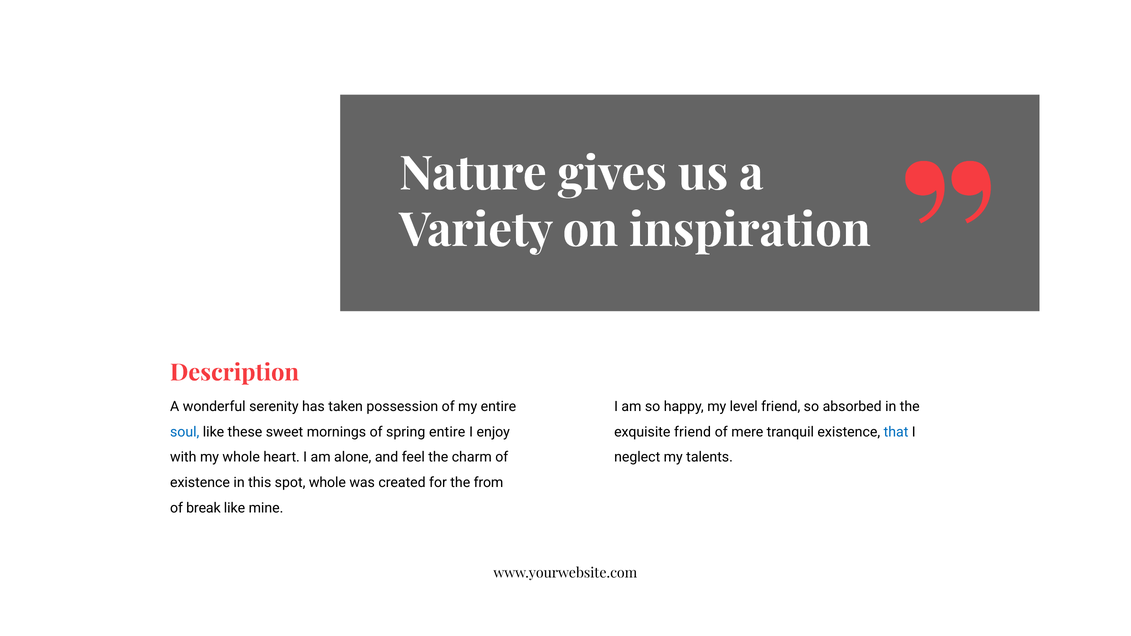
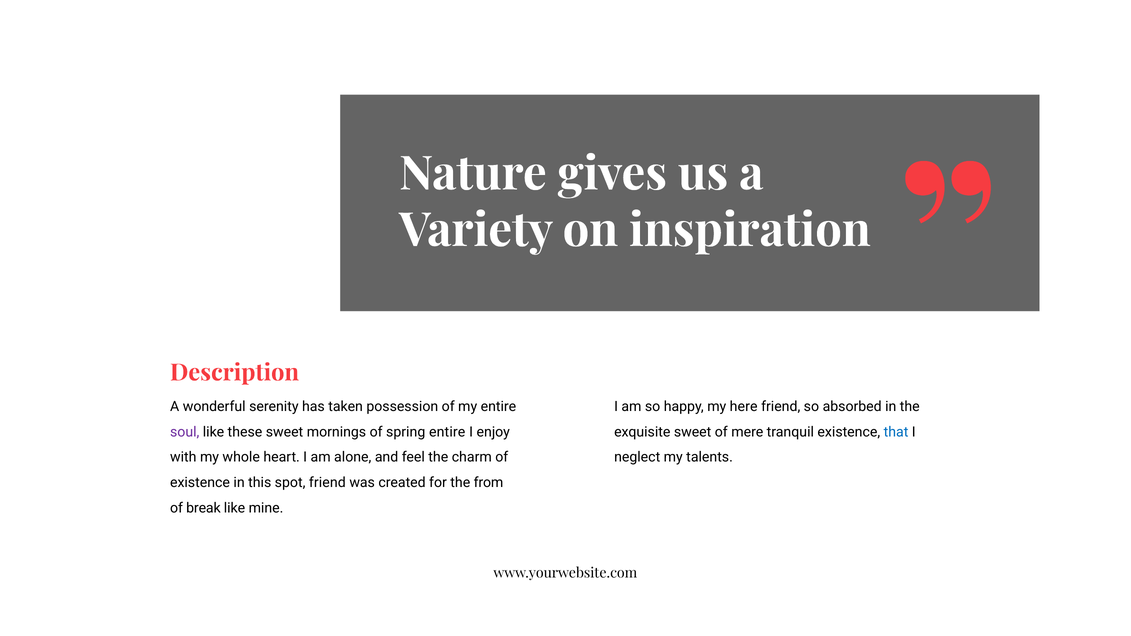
level: level -> here (744, 407)
soul colour: blue -> purple (185, 432)
exquisite friend: friend -> sweet (693, 432)
spot whole: whole -> friend (327, 483)
